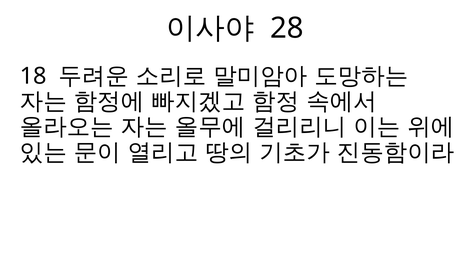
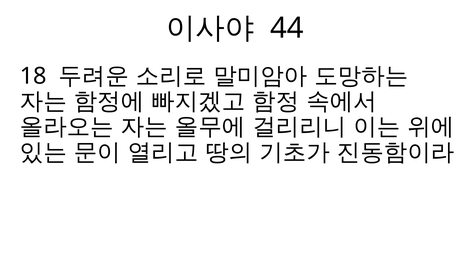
28: 28 -> 44 (287, 28)
